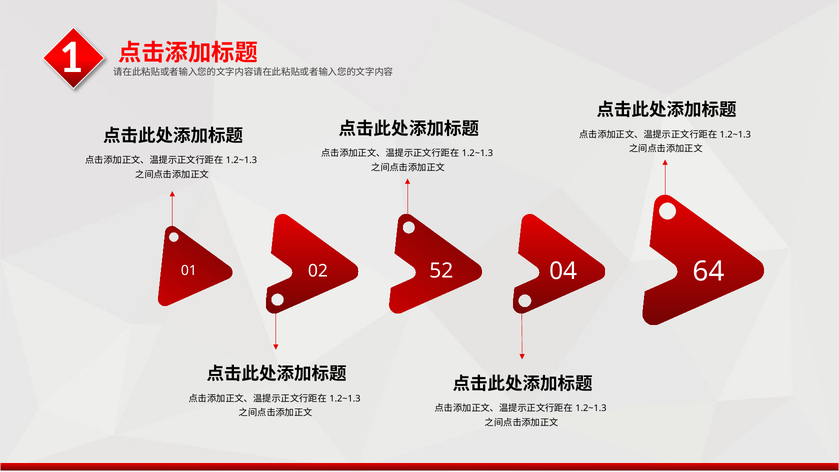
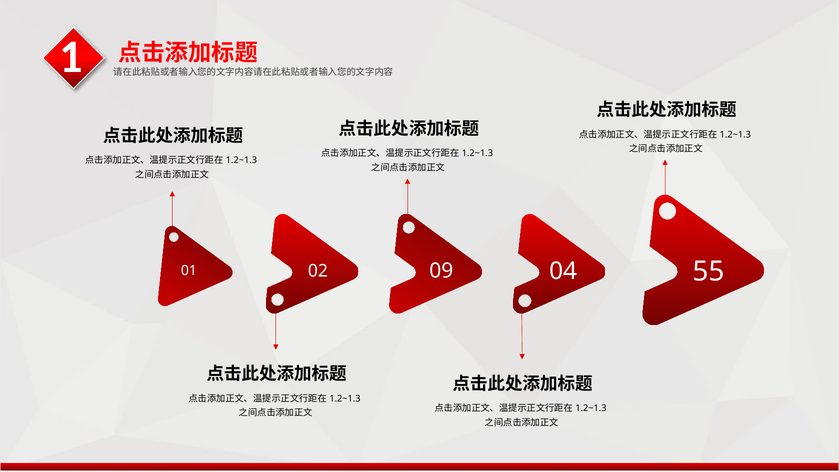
52: 52 -> 09 (441, 271)
64: 64 -> 55 (708, 271)
